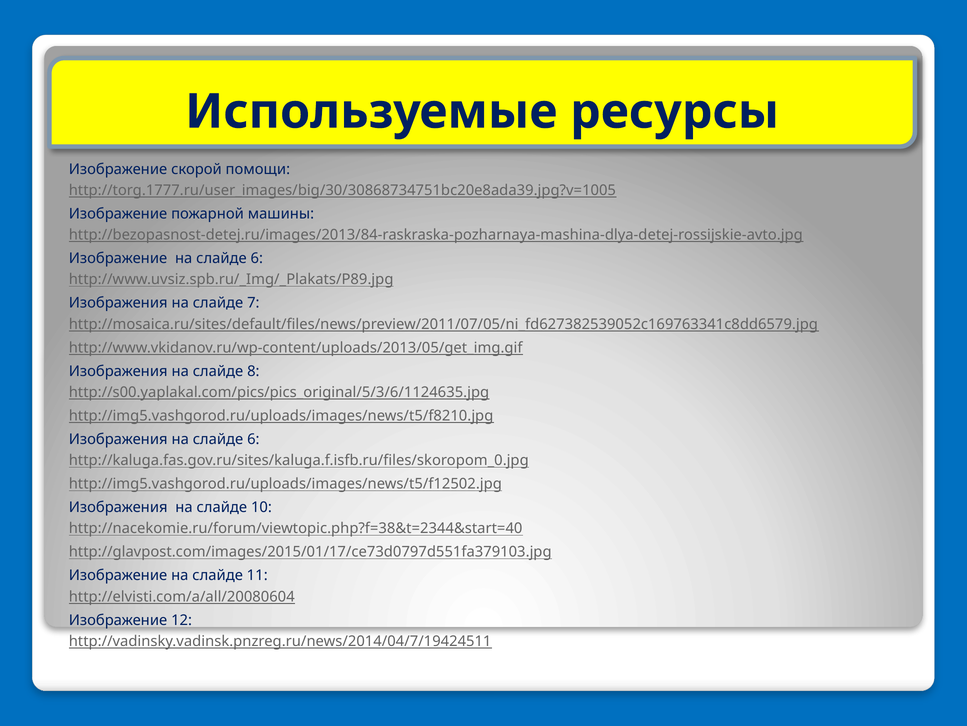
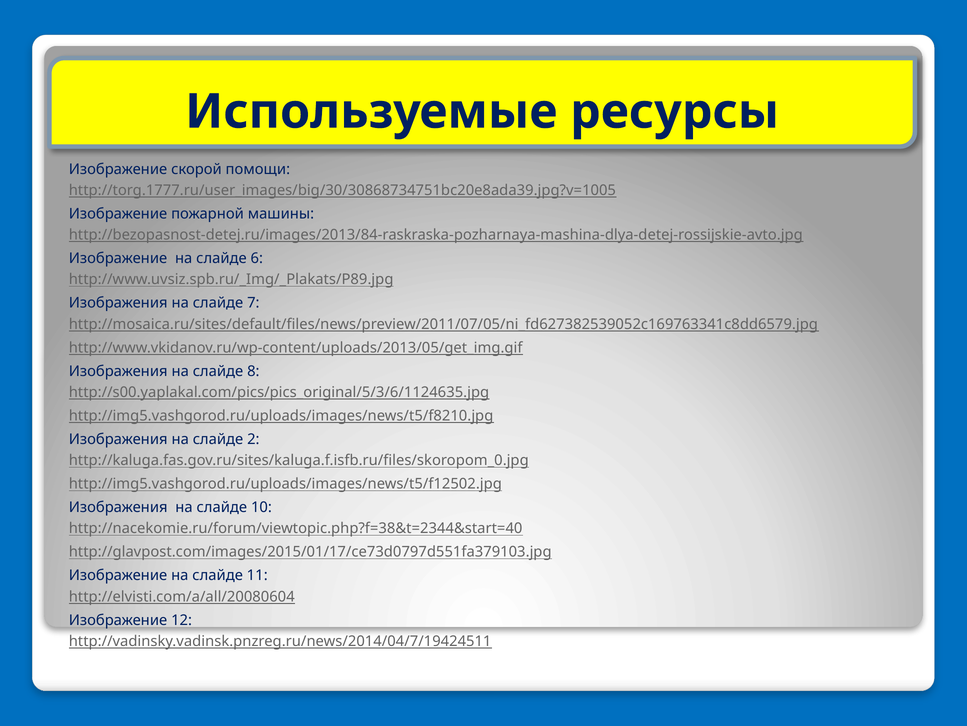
Изображения на слайде 6: 6 -> 2 (253, 439)
